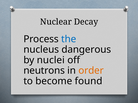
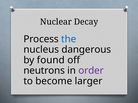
nuclei: nuclei -> found (51, 60)
order colour: orange -> purple (91, 71)
found: found -> larger (89, 81)
